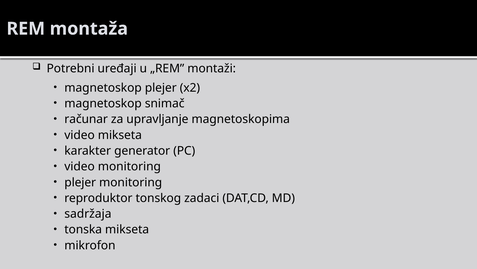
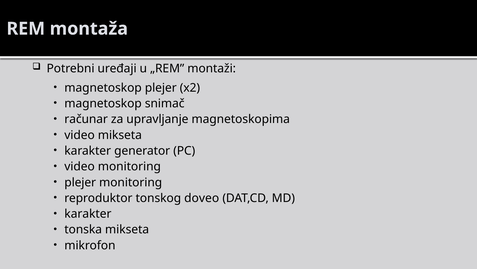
zadaci: zadaci -> doveo (202, 198)
sadržaja: sadržaja -> karakter (88, 213)
